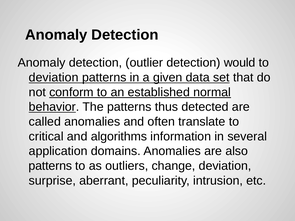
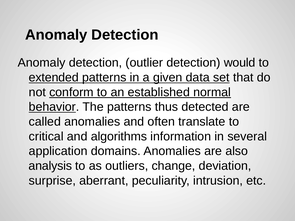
deviation: deviation -> extended (54, 78)
patterns: patterns -> analysis (50, 166)
